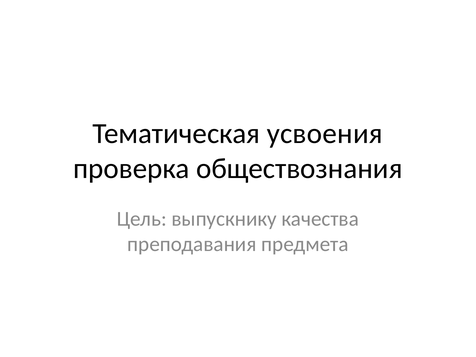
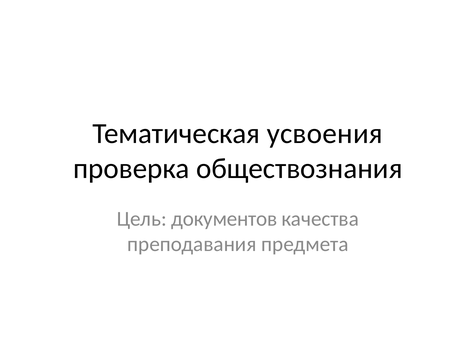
выпускнику: выпускнику -> документов (224, 219)
